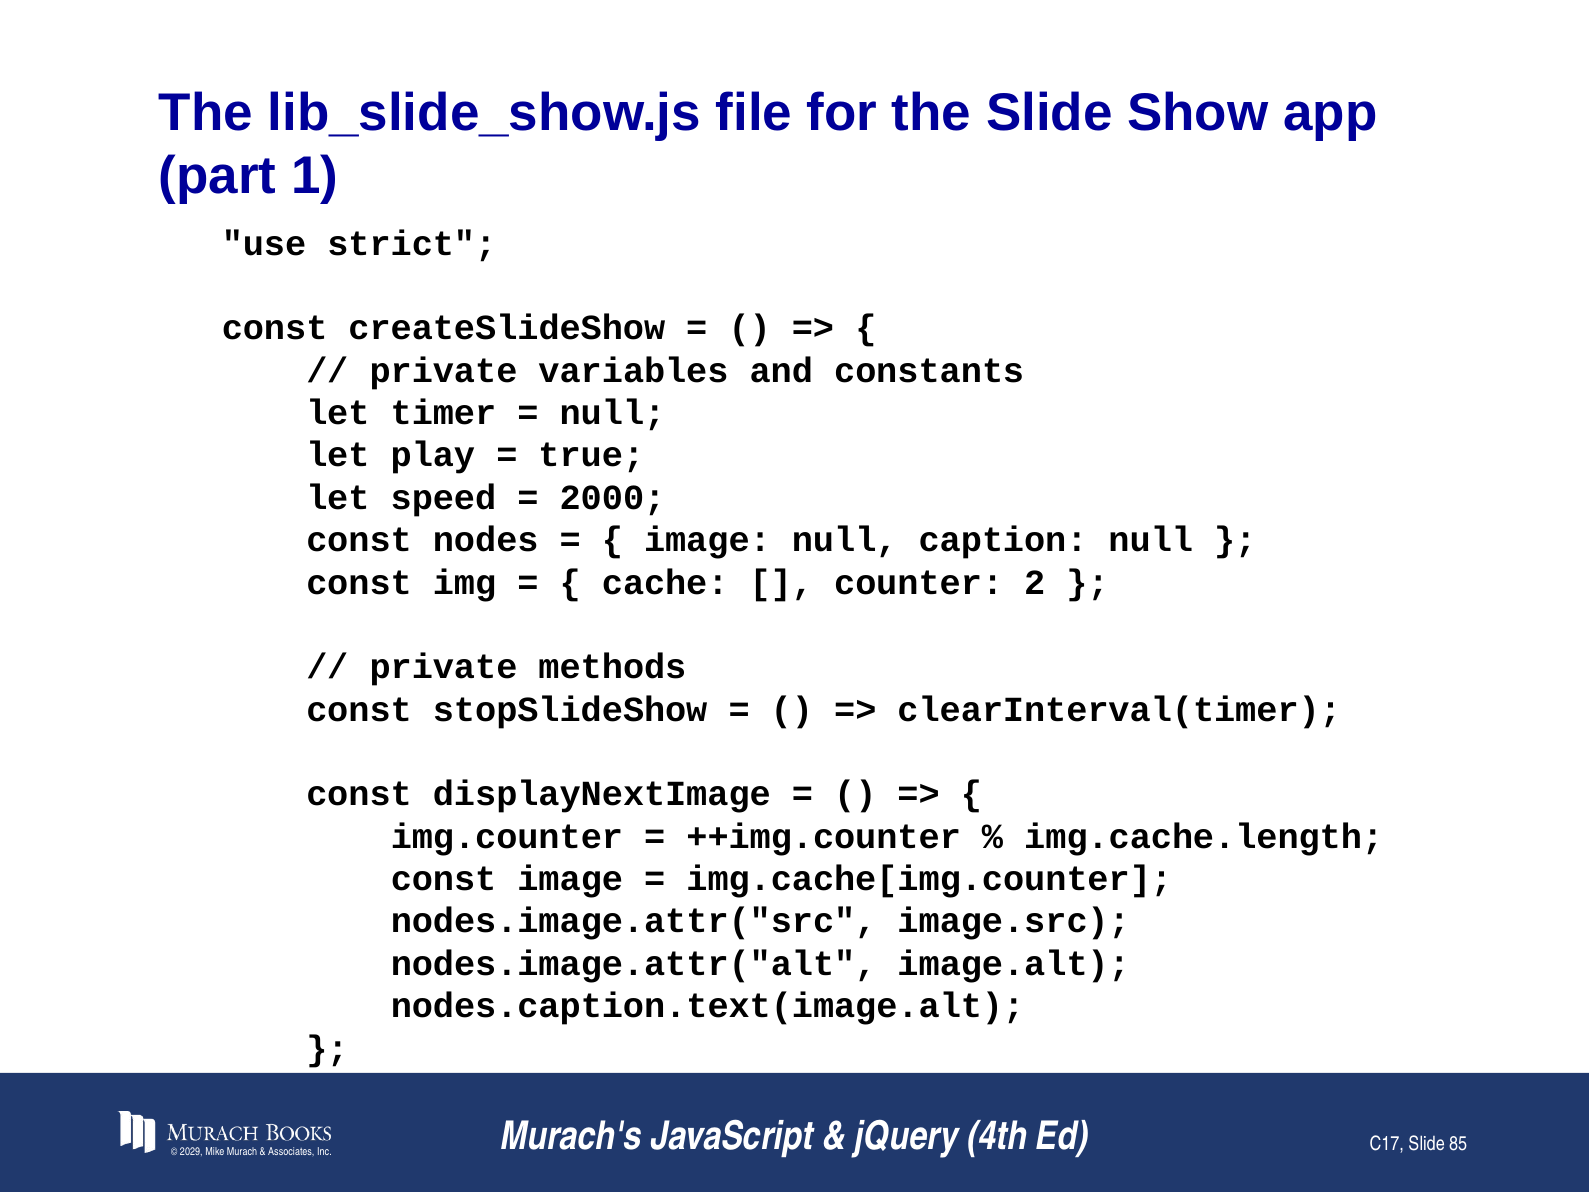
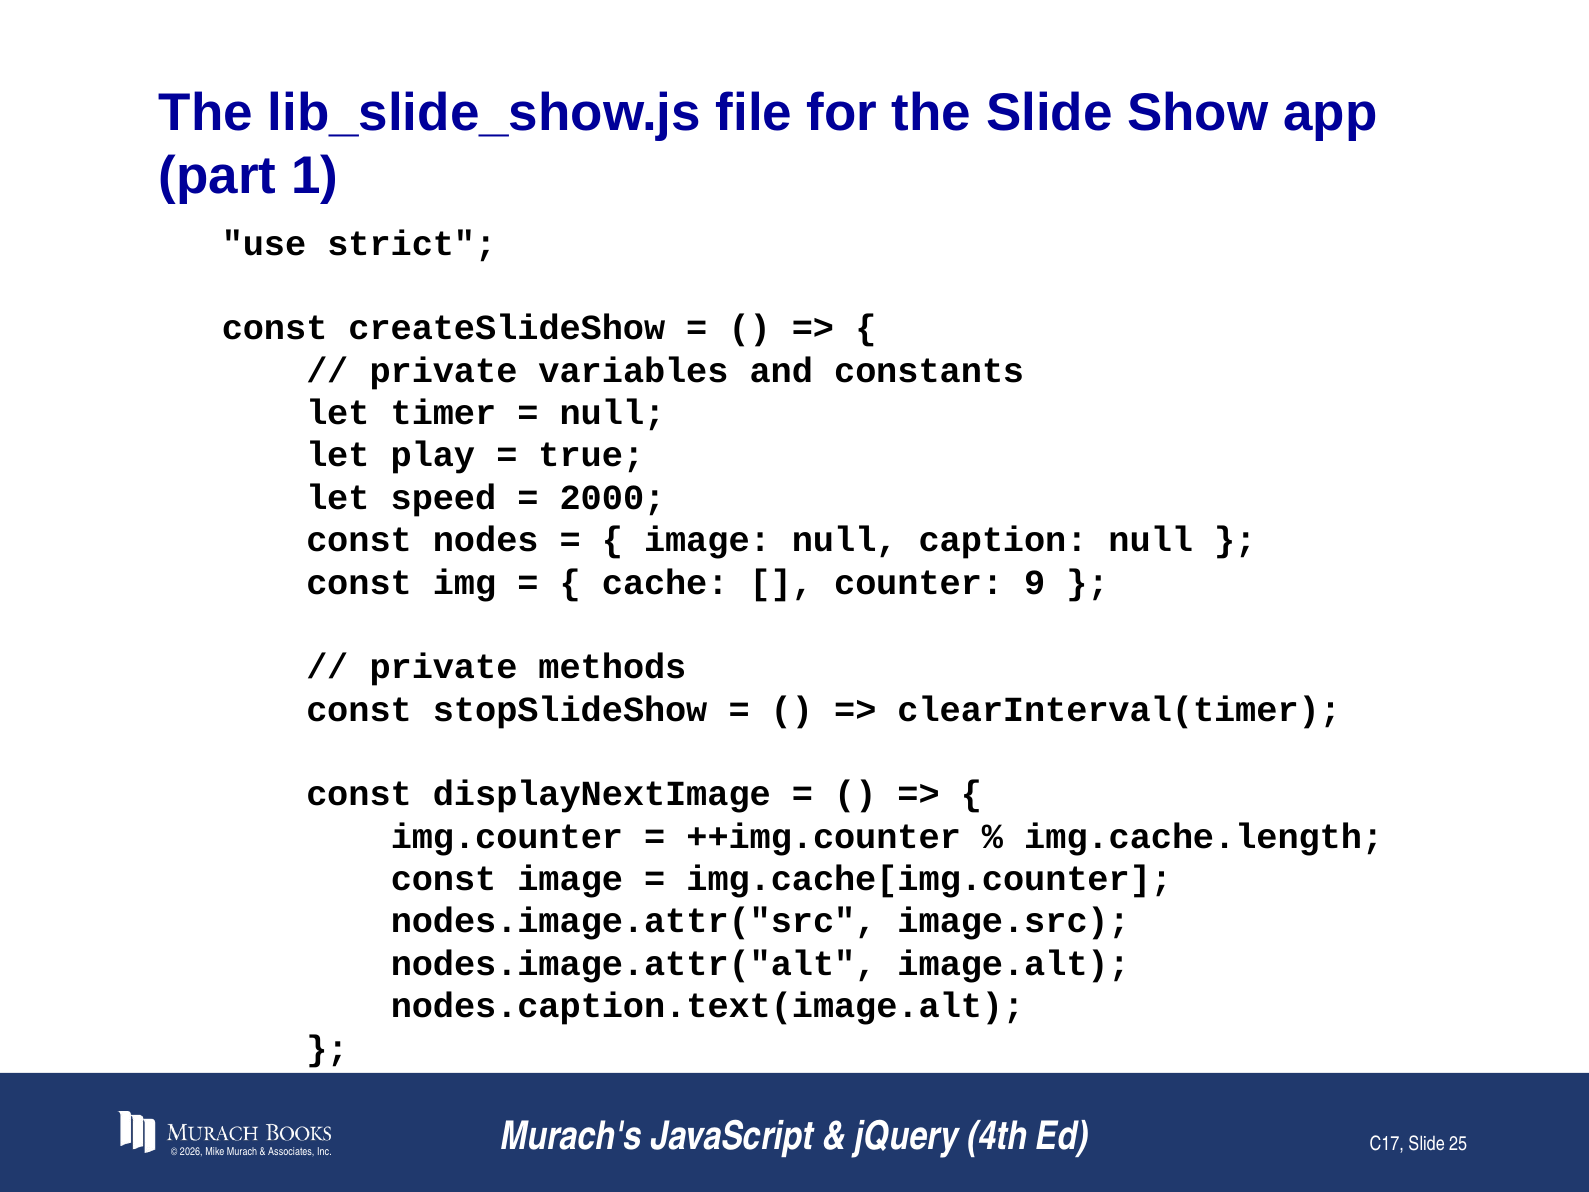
2: 2 -> 9 (1035, 582)
2029: 2029 -> 2026 (191, 1151)
85: 85 -> 25 (1458, 1143)
